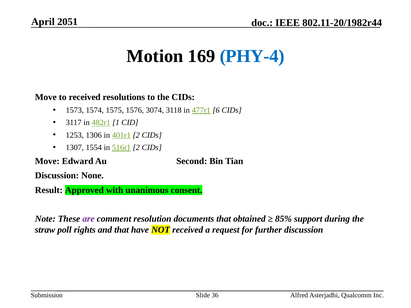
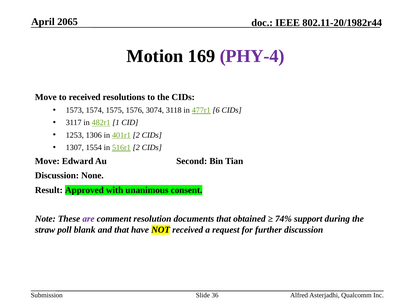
2051: 2051 -> 2065 (68, 22)
PHY-4 colour: blue -> purple (252, 56)
85%: 85% -> 74% (283, 219)
rights: rights -> blank (85, 230)
